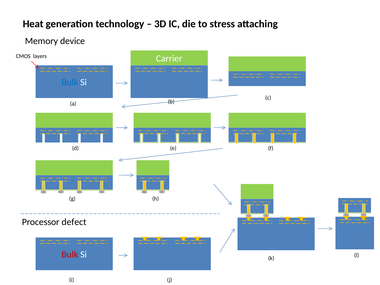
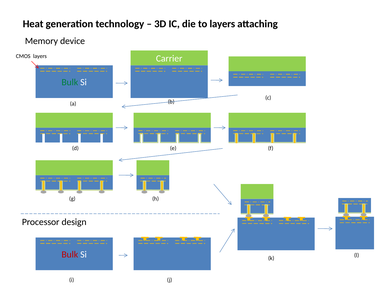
to stress: stress -> layers (222, 24)
Bulk colour: blue -> green (70, 82)
defect: defect -> design (74, 222)
